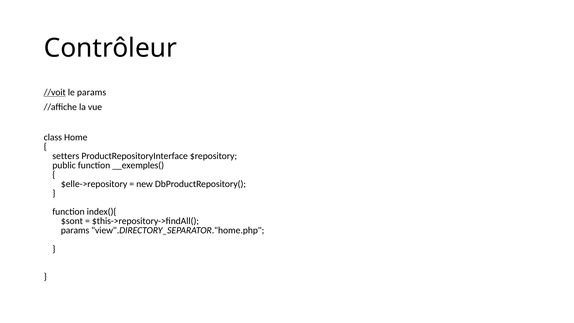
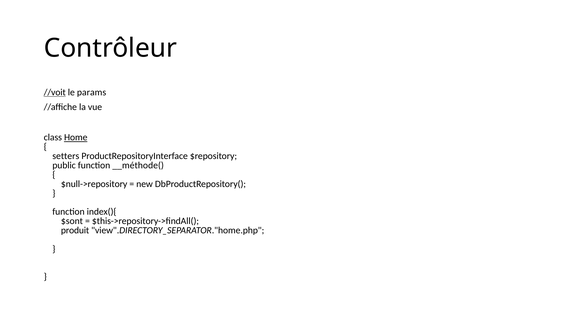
Home underline: none -> present (76, 137)
__exemples(: __exemples( -> __méthode( (138, 165)
$elle->repository: $elle->repository -> $null->repository (94, 184)
params: params -> produit (75, 230)
